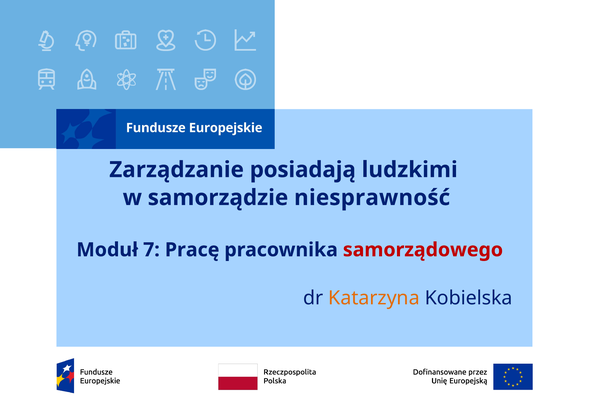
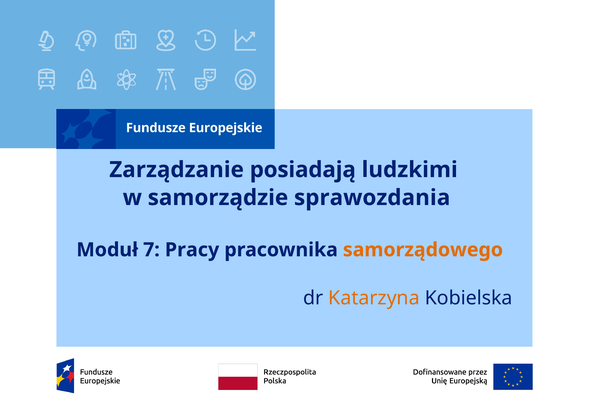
niesprawność: niesprawność -> sprawozdania (372, 198)
Pracę: Pracę -> Pracy (192, 250)
samorządowego colour: red -> orange (423, 250)
